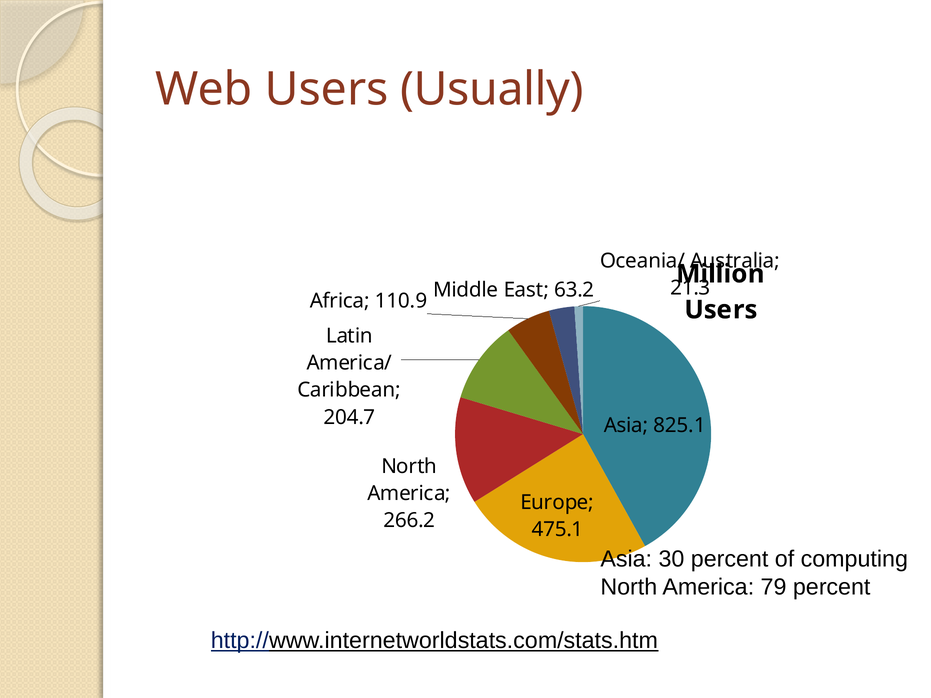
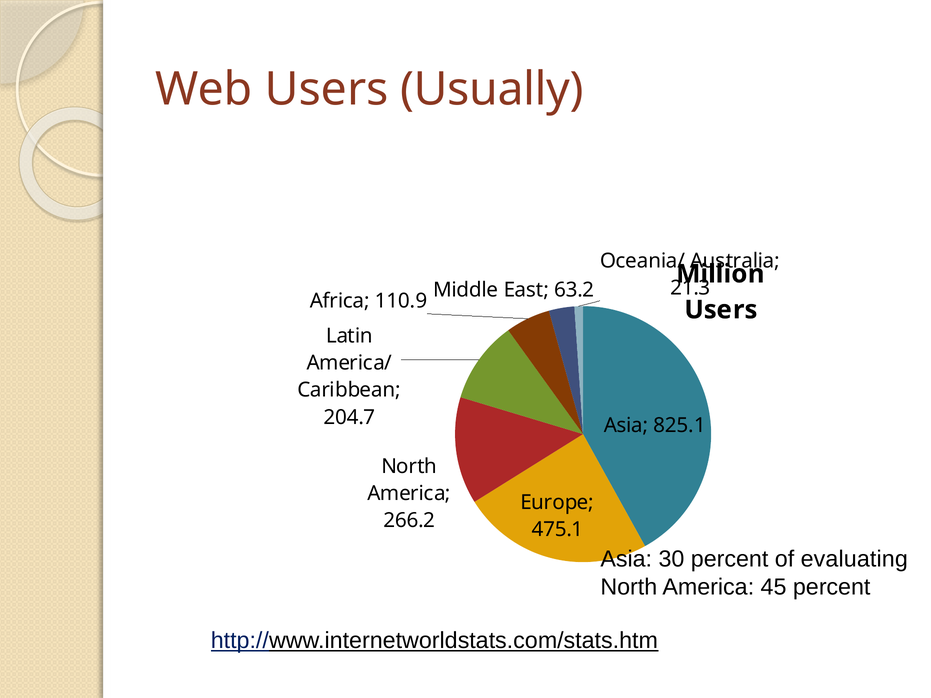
computing: computing -> evaluating (854, 559)
79: 79 -> 45 (774, 587)
